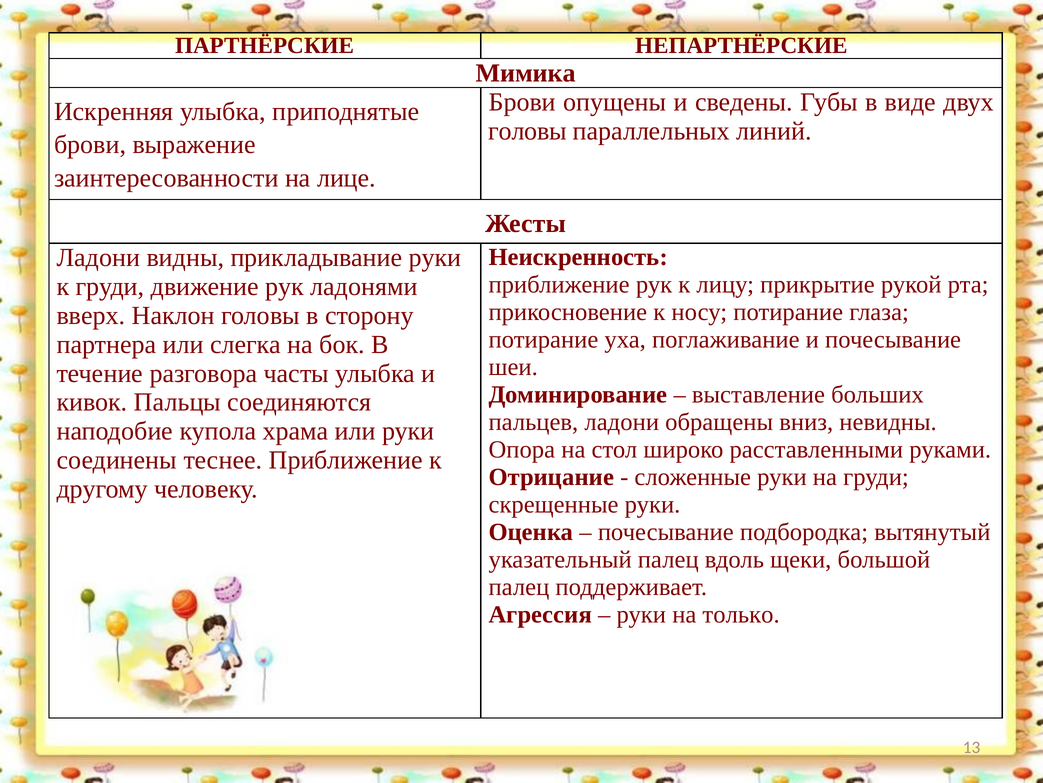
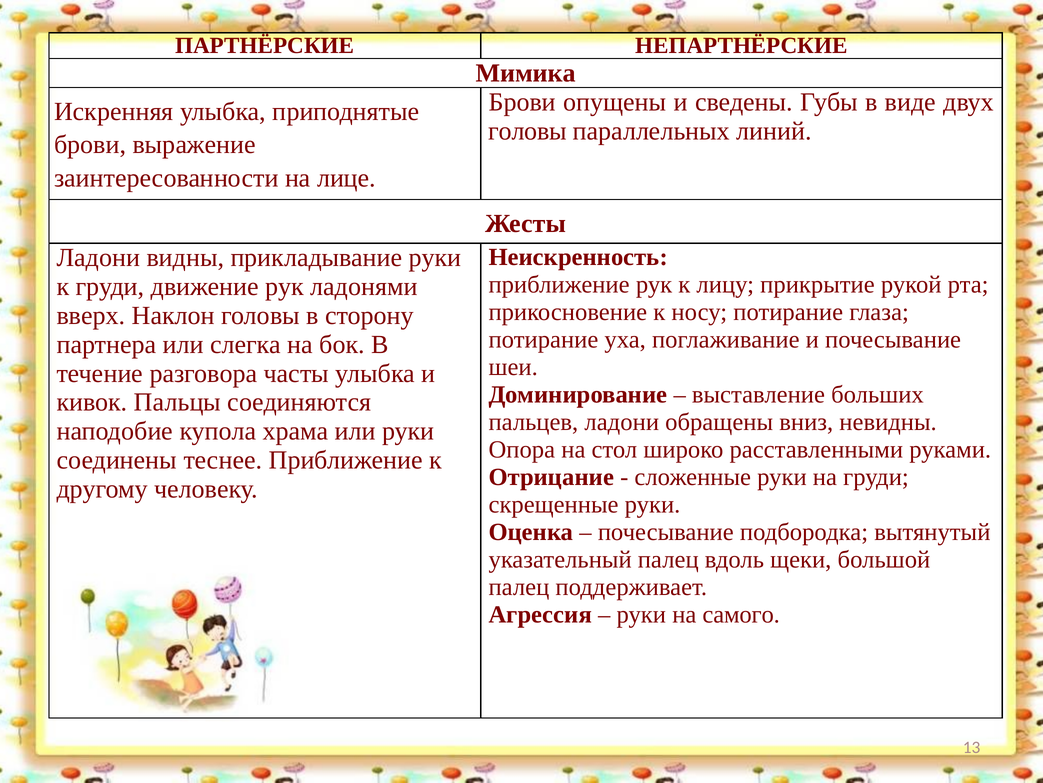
только: только -> самого (741, 614)
